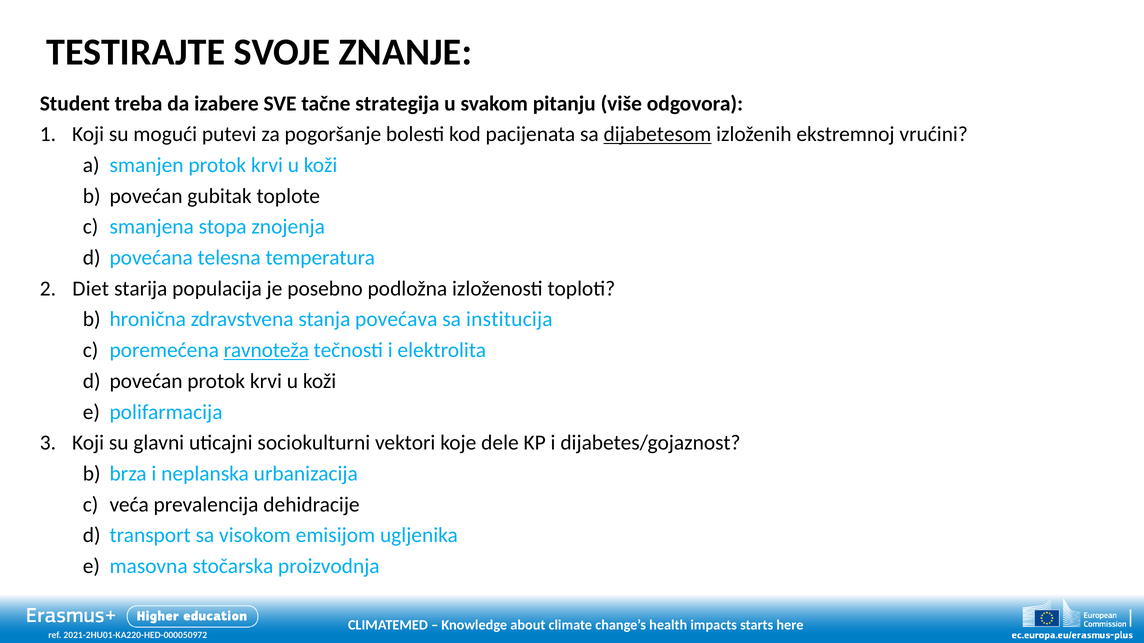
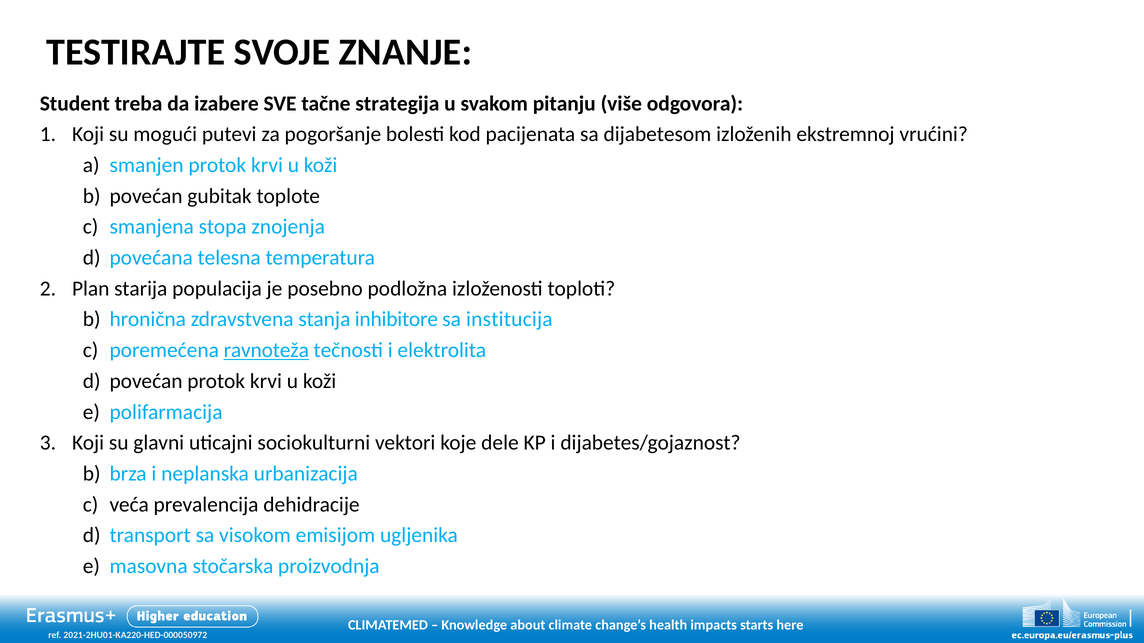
dijabetesom underline: present -> none (657, 134)
Diet: Diet -> Plan (91, 289)
povećava: povećava -> inhibitore (396, 320)
